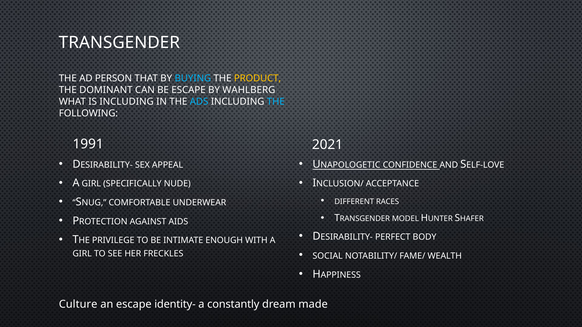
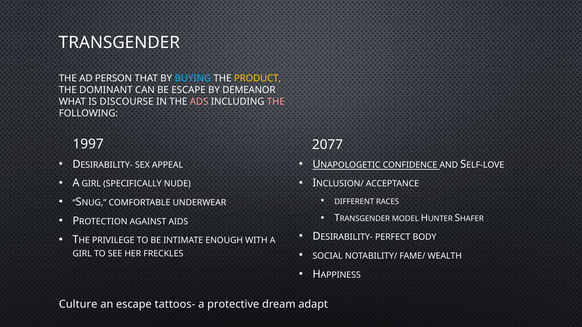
WAHLBERG: WAHLBERG -> DEMEANOR (249, 90)
IS INCLUDING: INCLUDING -> DISCOURSE (127, 102)
ADS colour: light blue -> pink (199, 102)
THE colour: light blue -> pink (276, 102)
1991: 1991 -> 1997 (88, 144)
2021: 2021 -> 2077 (327, 145)
identity-: identity- -> tattoos- (175, 305)
constantly: constantly -> protective (233, 305)
made: made -> adapt (313, 305)
